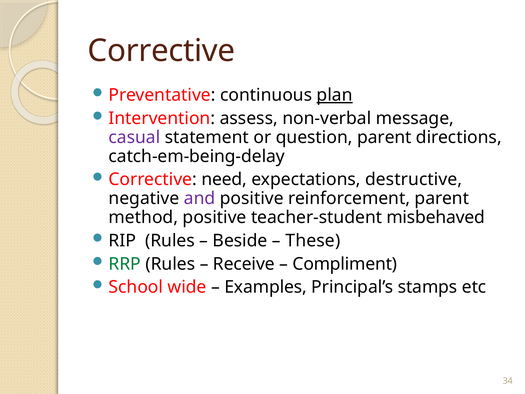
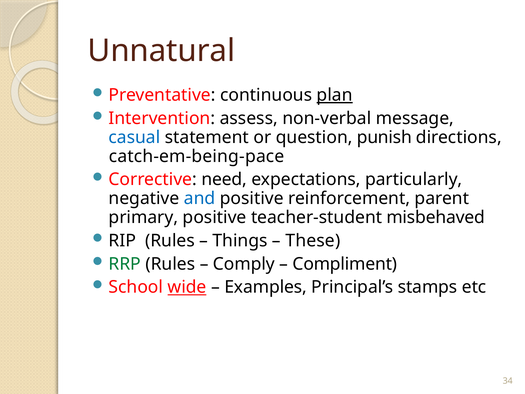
Corrective: Corrective -> Unnatural (161, 51)
casual colour: purple -> blue (134, 137)
question parent: parent -> punish (384, 137)
catch-em-being-delay: catch-em-being-delay -> catch-em-being-pace (197, 156)
destructive: destructive -> particularly (414, 179)
and colour: purple -> blue (200, 198)
method: method -> primary (143, 217)
Beside: Beside -> Things (240, 240)
Receive: Receive -> Comply (244, 264)
wide underline: none -> present (187, 287)
